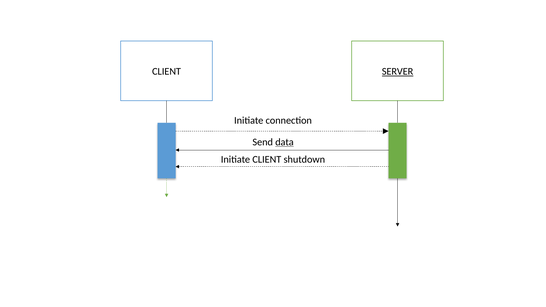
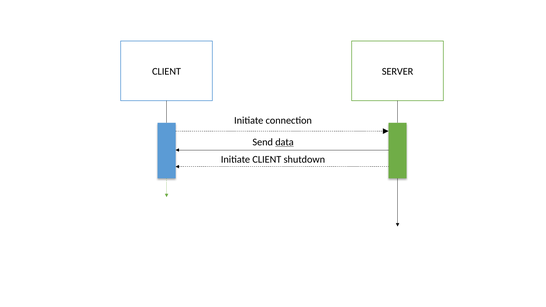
SERVER underline: present -> none (398, 71)
